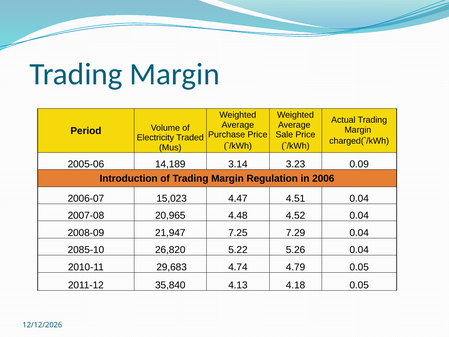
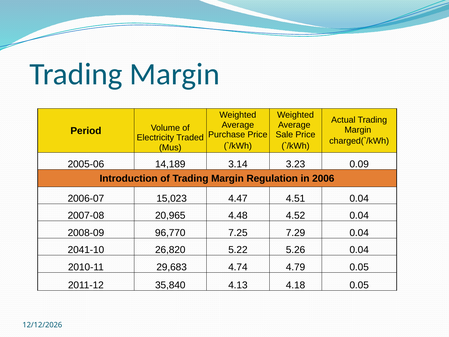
21,947: 21,947 -> 96,770 (170, 233)
2085-10: 2085-10 -> 2041-10 (86, 250)
